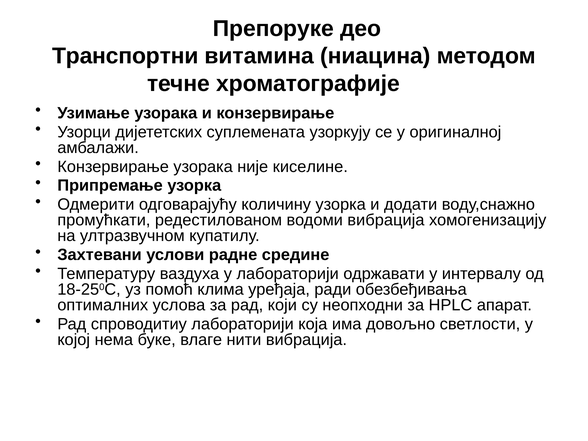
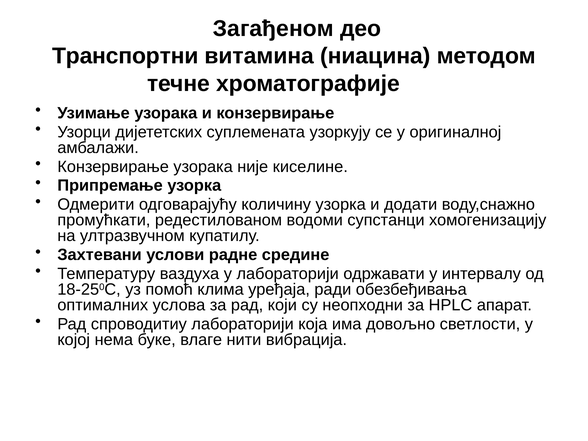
Препоруке: Препоруке -> Загађеном (273, 29)
водоми вибрација: вибрација -> супстанци (386, 220)
